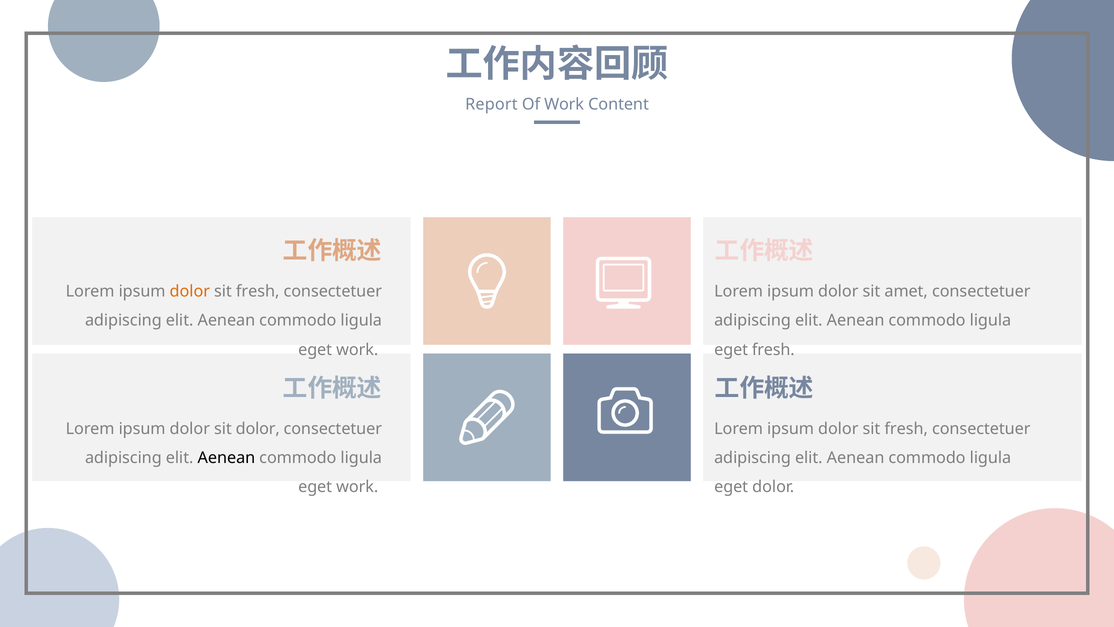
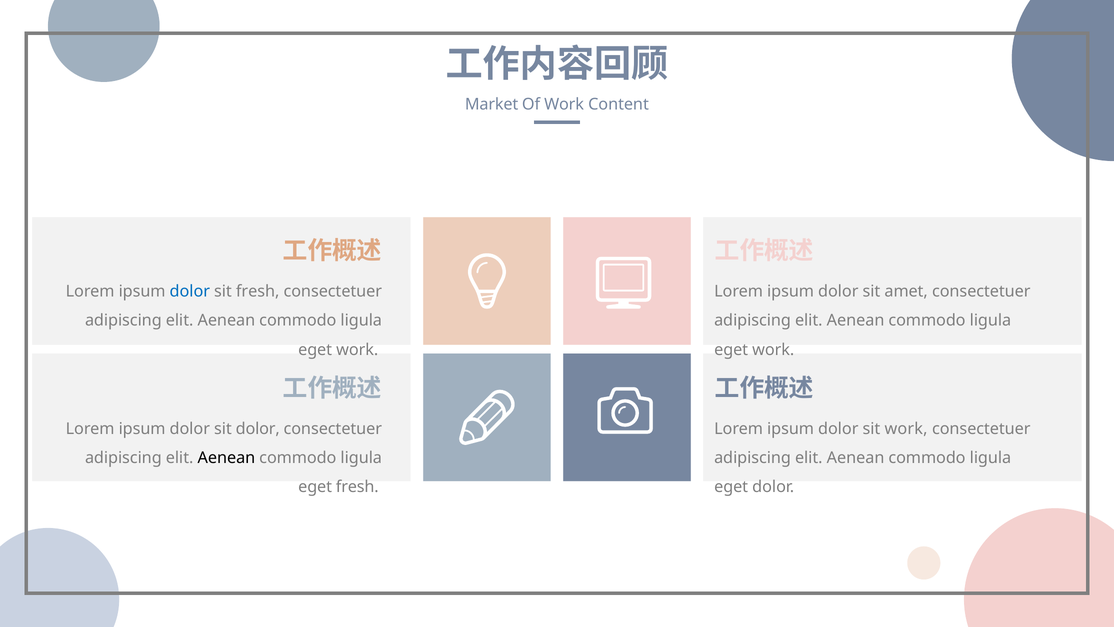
Report: Report -> Market (492, 105)
dolor colour: orange -> blue (190, 291)
fresh: fresh -> work (773, 350)
fresh: fresh -> work (906, 428)
work: work -> fresh (357, 487)
